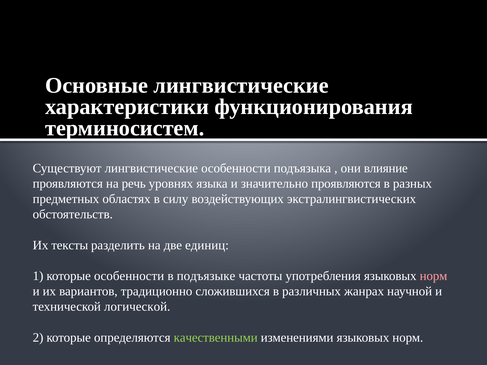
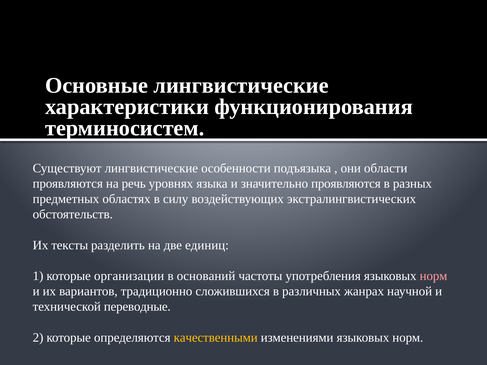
влияние: влияние -> области (386, 168)
которые особенности: особенности -> организации (129, 276)
подъязыке: подъязыке -> оснований (206, 276)
логической: логической -> переводные (137, 307)
качественными colour: light green -> yellow (216, 338)
